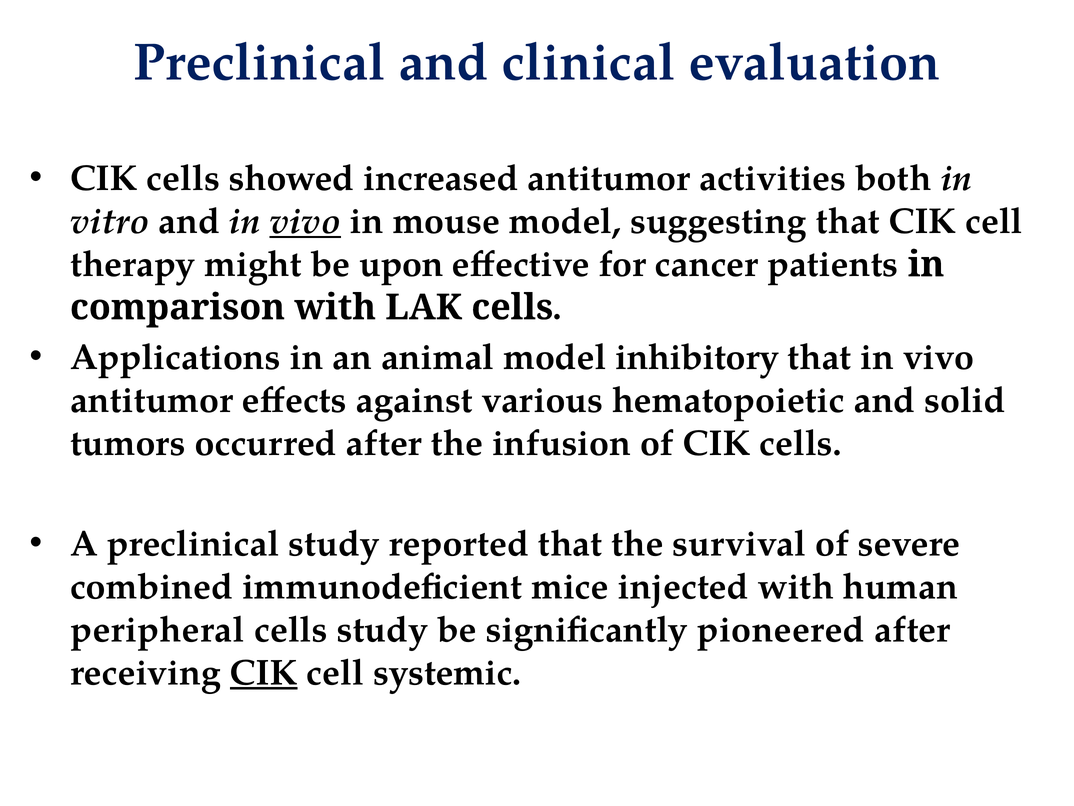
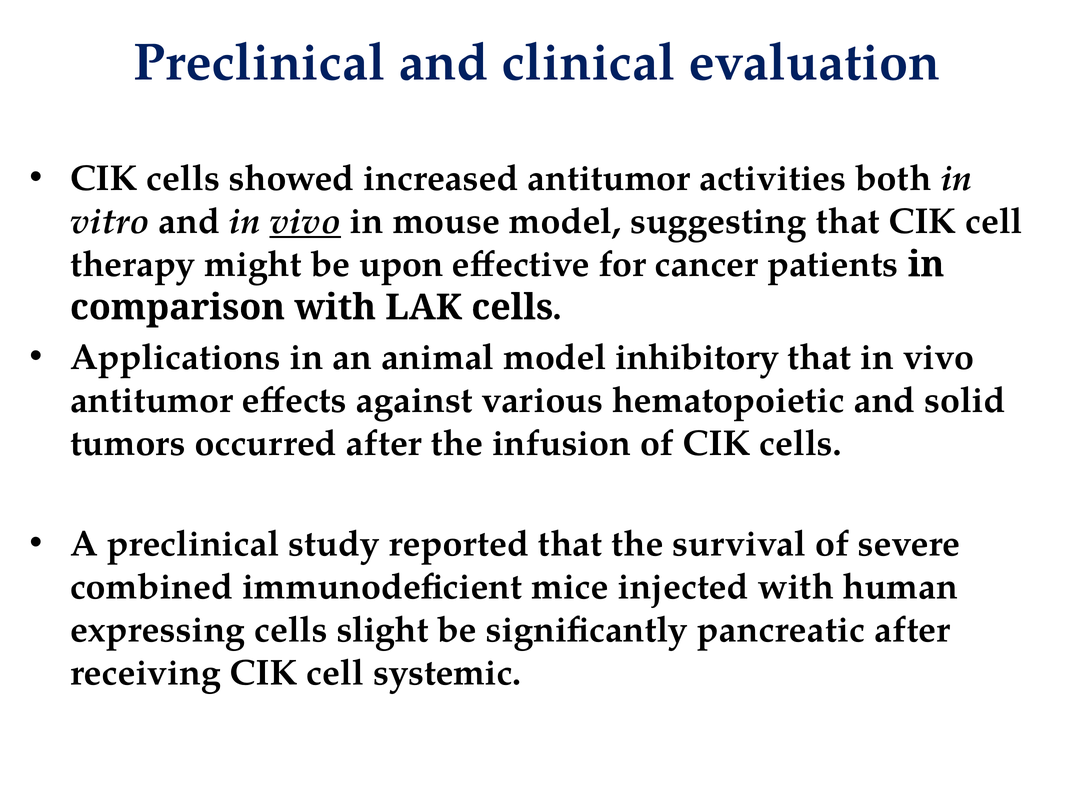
peripheral: peripheral -> expressing (158, 629)
cells study: study -> slight (383, 629)
pioneered: pioneered -> pancreatic (781, 629)
CIK underline: present -> none (264, 672)
